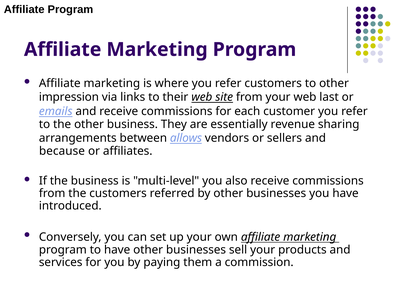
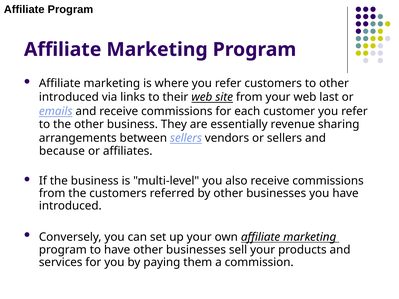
impression: impression -> introduced (69, 97)
between allows: allows -> sellers (186, 138)
